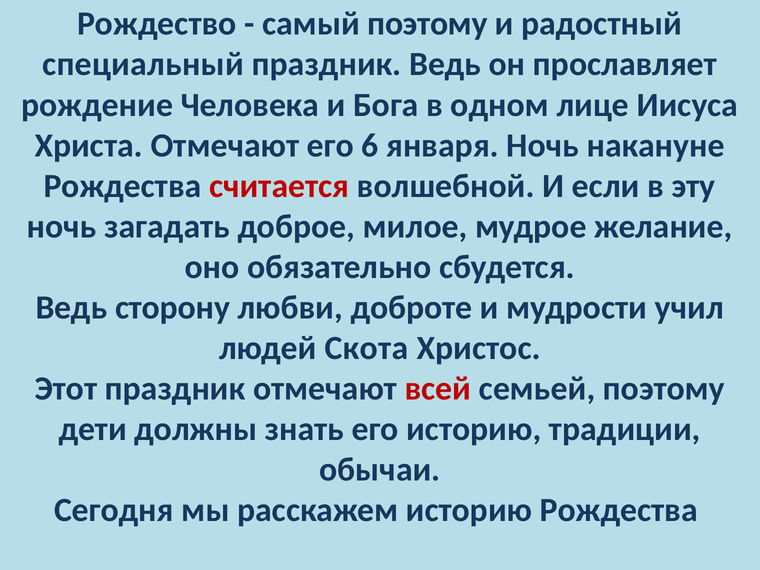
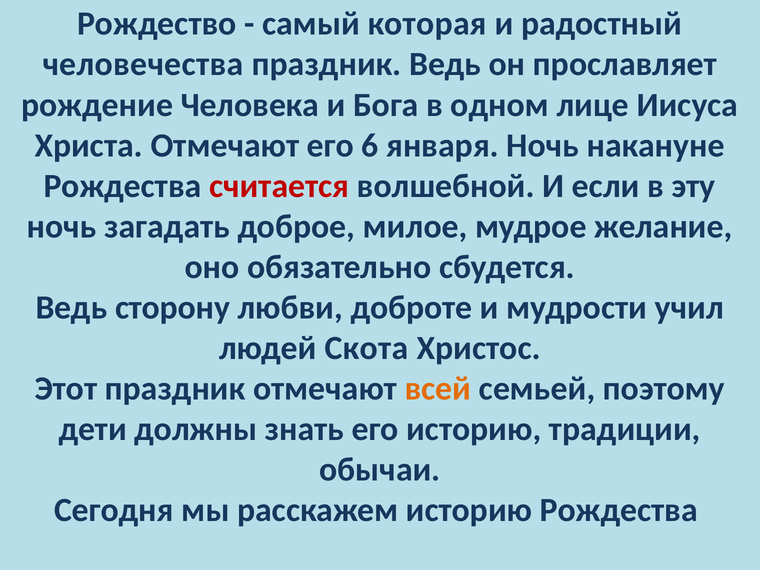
самый поэтому: поэтому -> которая (427, 24)
специальный: специальный -> человечества (143, 64)
всей colour: red -> orange (438, 389)
